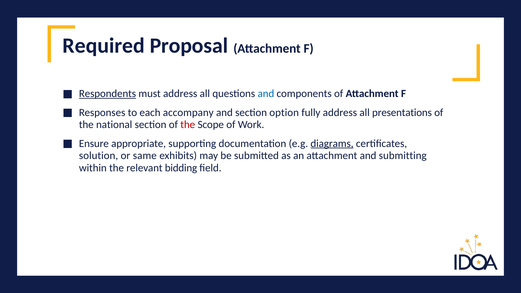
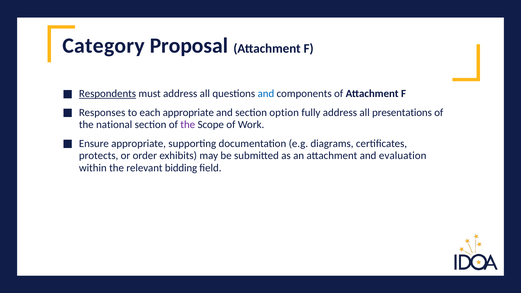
Required: Required -> Category (104, 46)
each accompany: accompany -> appropriate (188, 112)
the colour: red -> purple (188, 125)
diagrams underline: present -> none (332, 144)
solution: solution -> protects (99, 156)
same: same -> order (145, 156)
submitting: submitting -> evaluation (403, 156)
